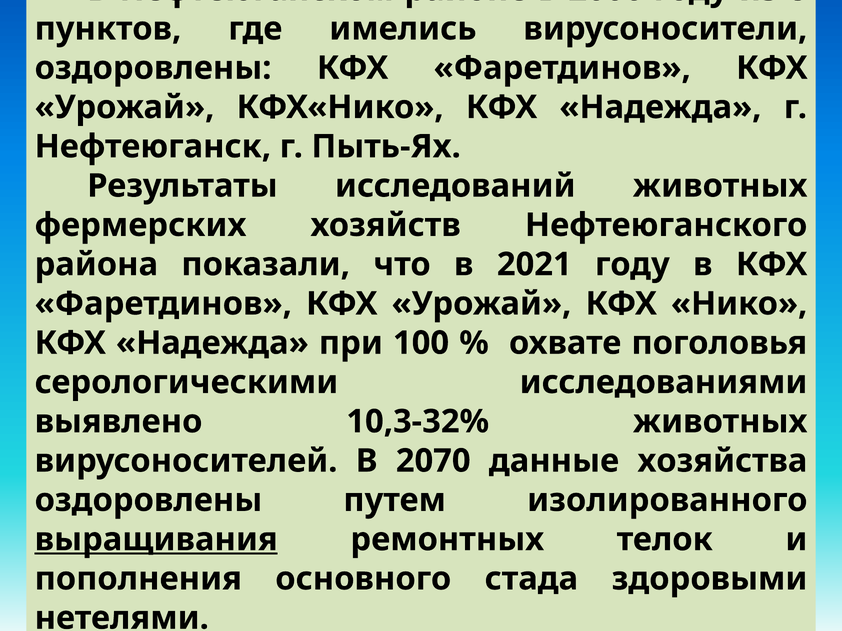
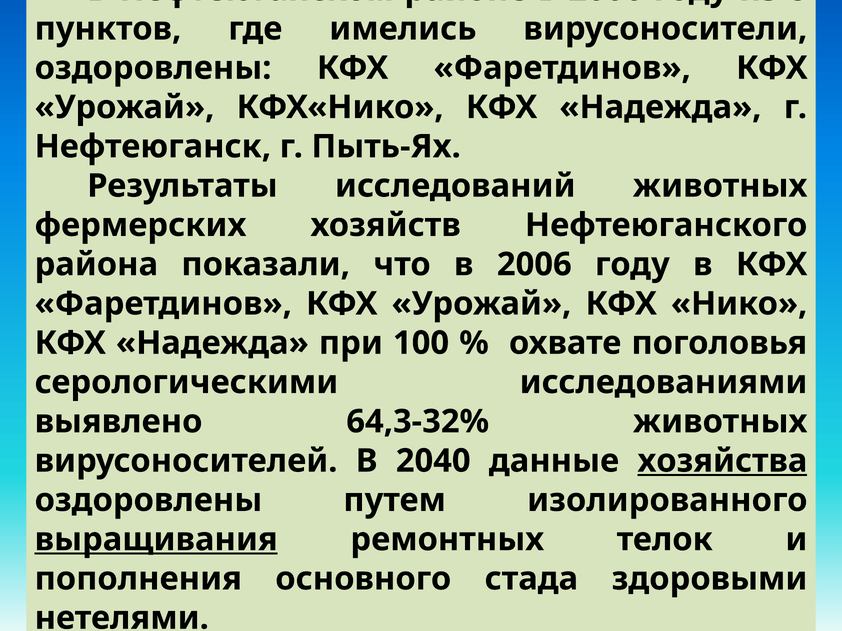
что в 2021: 2021 -> 2006 (534, 265)
10,3-32%: 10,3-32% -> 64,3-32% (418, 422)
2070: 2070 -> 2040 (433, 461)
хозяйства underline: none -> present (722, 461)
